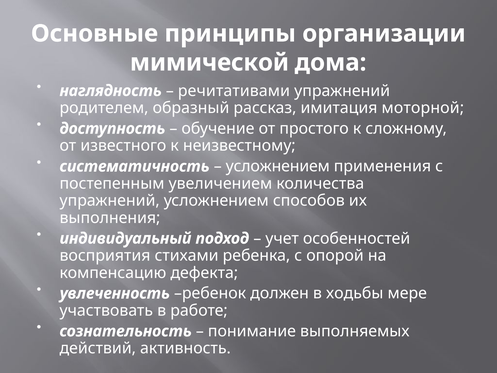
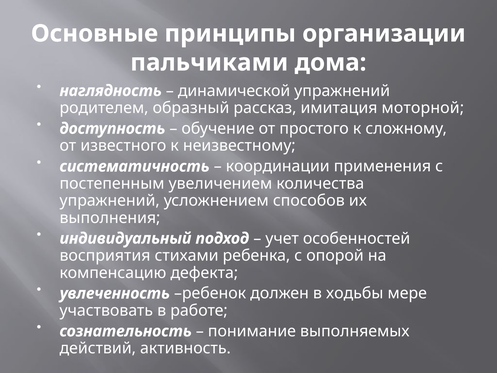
мимической: мимической -> пальчиками (209, 63)
речитативами: речитативами -> динамической (234, 91)
усложнением: усложнением -> координации (278, 166)
